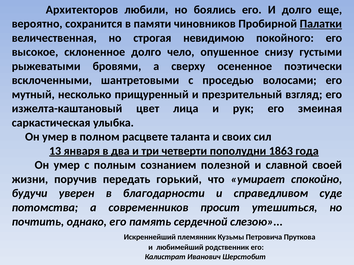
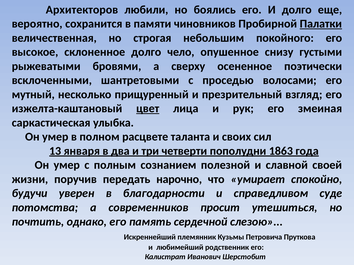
невидимою: невидимою -> небольшим (214, 38)
цвет underline: none -> present (148, 109)
горький: горький -> нарочно (179, 180)
